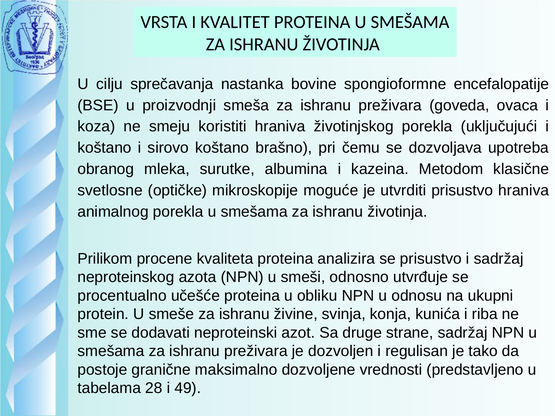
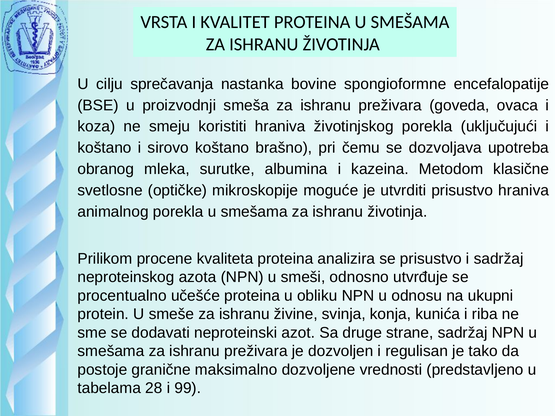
49: 49 -> 99 (188, 388)
